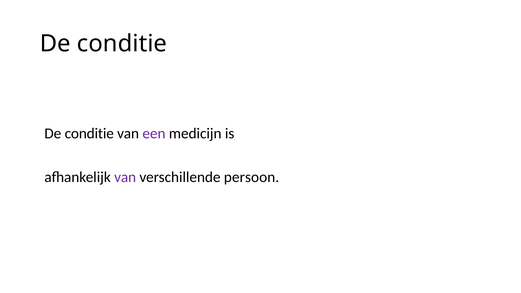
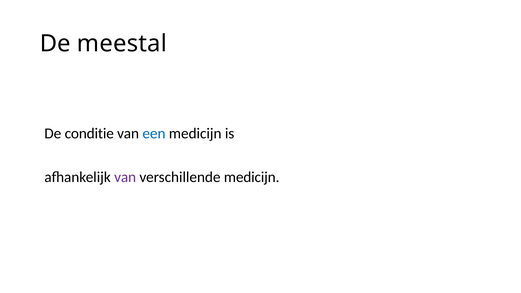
conditie: conditie -> meestal (122, 44)
een colour: purple -> blue (154, 134)
verschillende persoon: persoon -> medicijn (252, 177)
